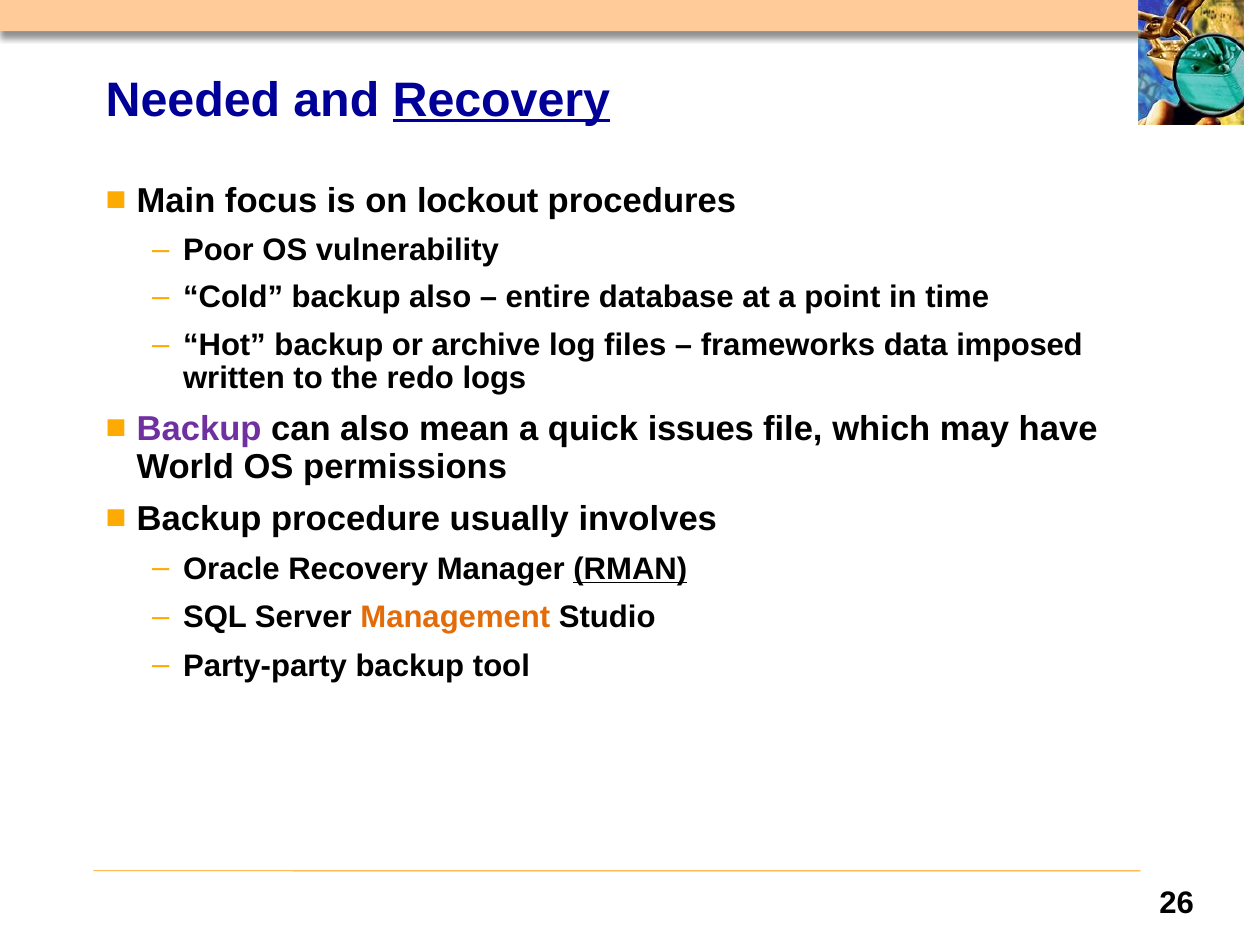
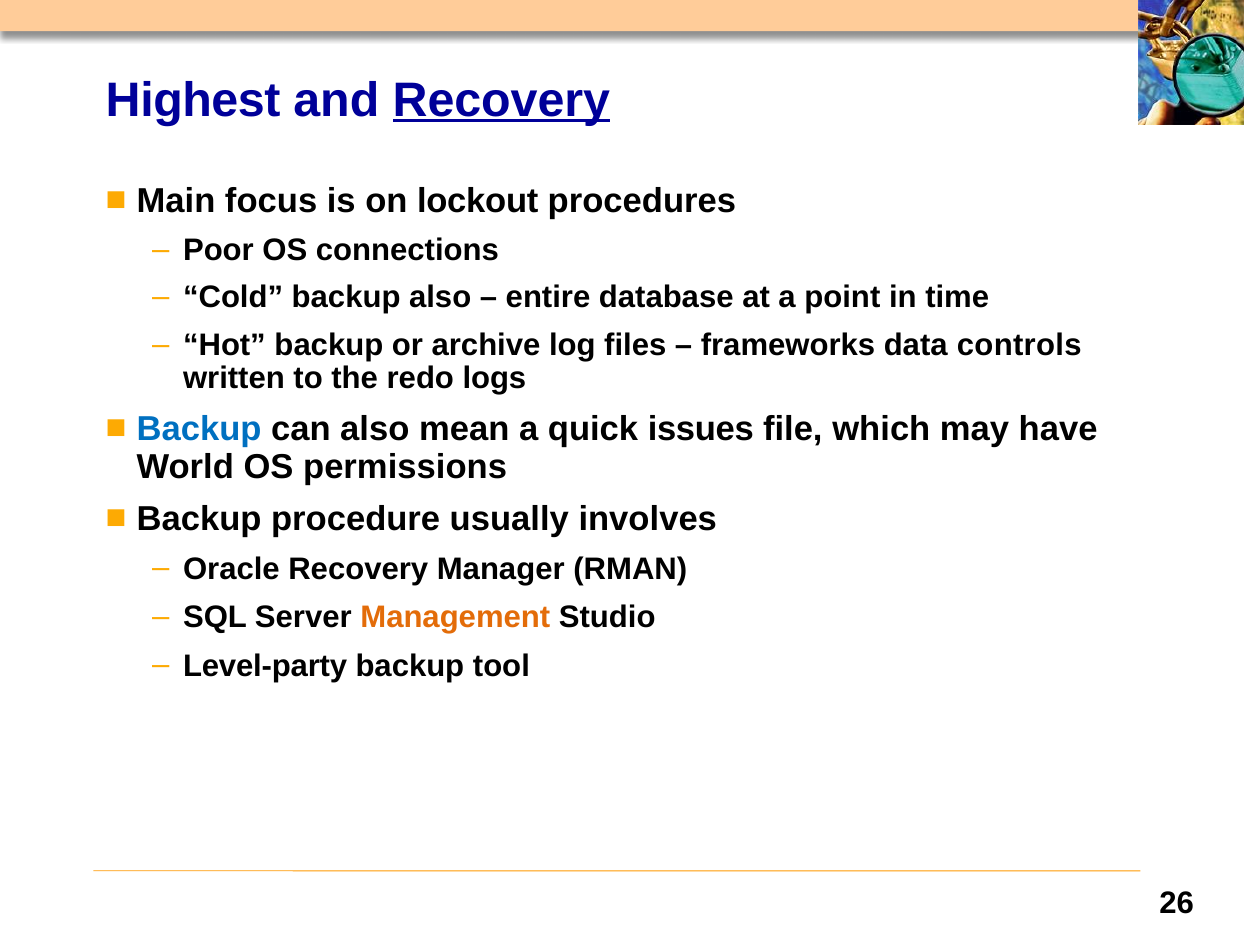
Needed: Needed -> Highest (193, 100)
vulnerability: vulnerability -> connections (407, 250)
imposed: imposed -> controls (1019, 345)
Backup colour: purple -> blue (199, 429)
RMAN underline: present -> none (630, 569)
Party-party: Party-party -> Level-party (265, 666)
